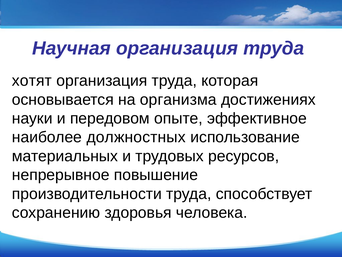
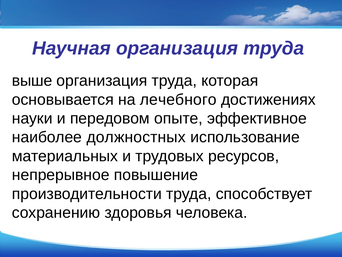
хотят: хотят -> выше (32, 81)
организма: организма -> лечебного (178, 99)
